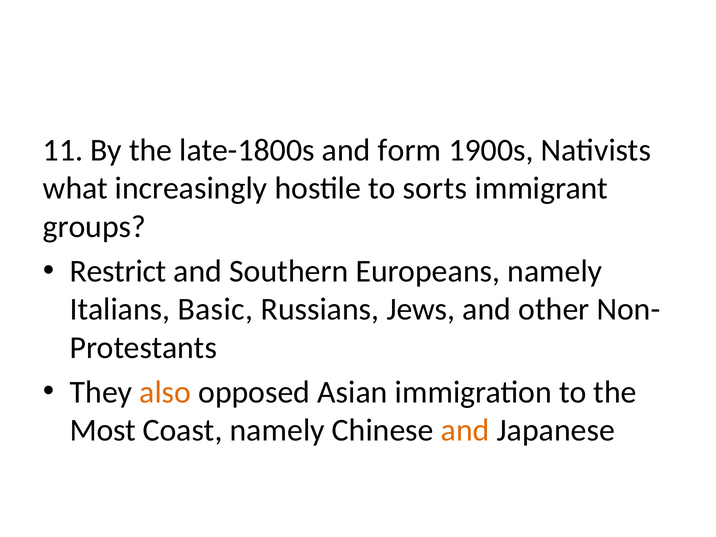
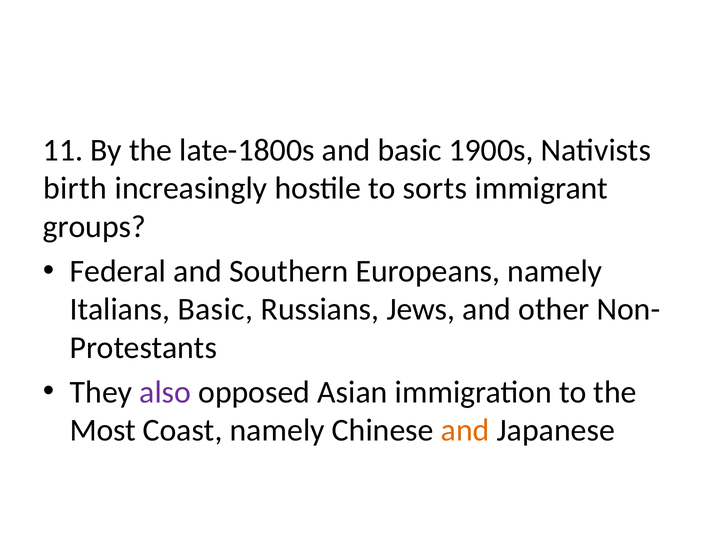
and form: form -> basic (410, 150)
what: what -> birth (75, 188)
Restrict: Restrict -> Federal (118, 271)
also colour: orange -> purple (165, 392)
